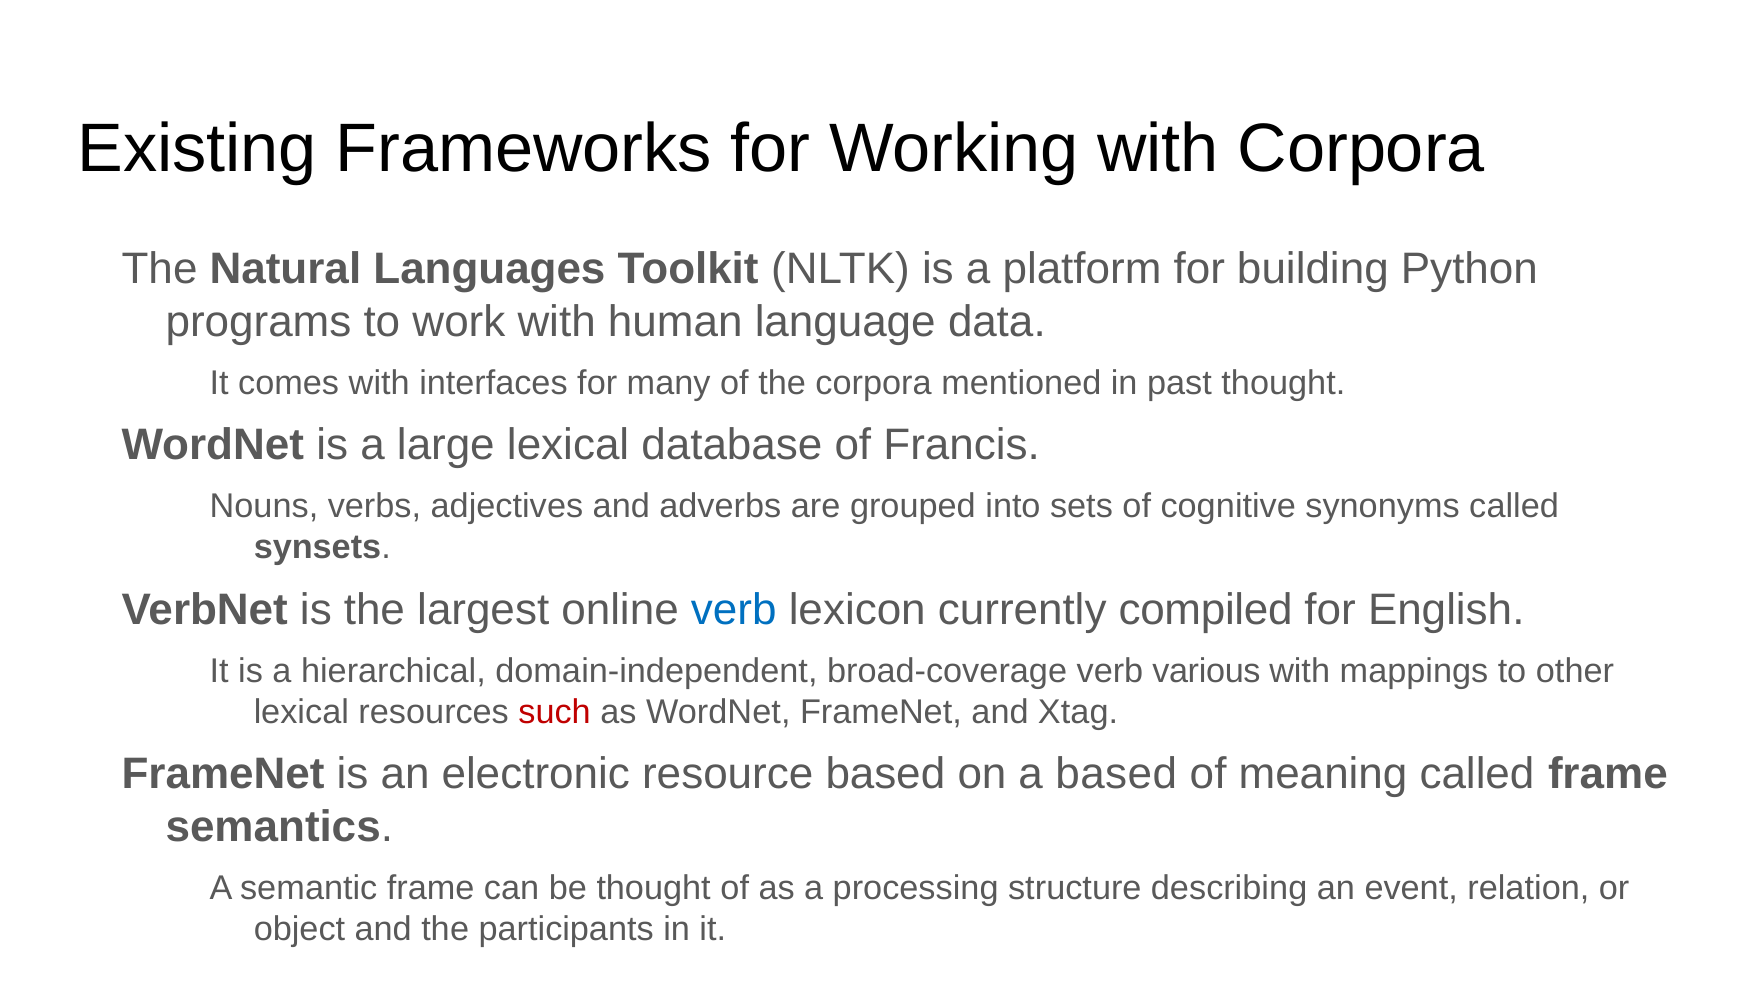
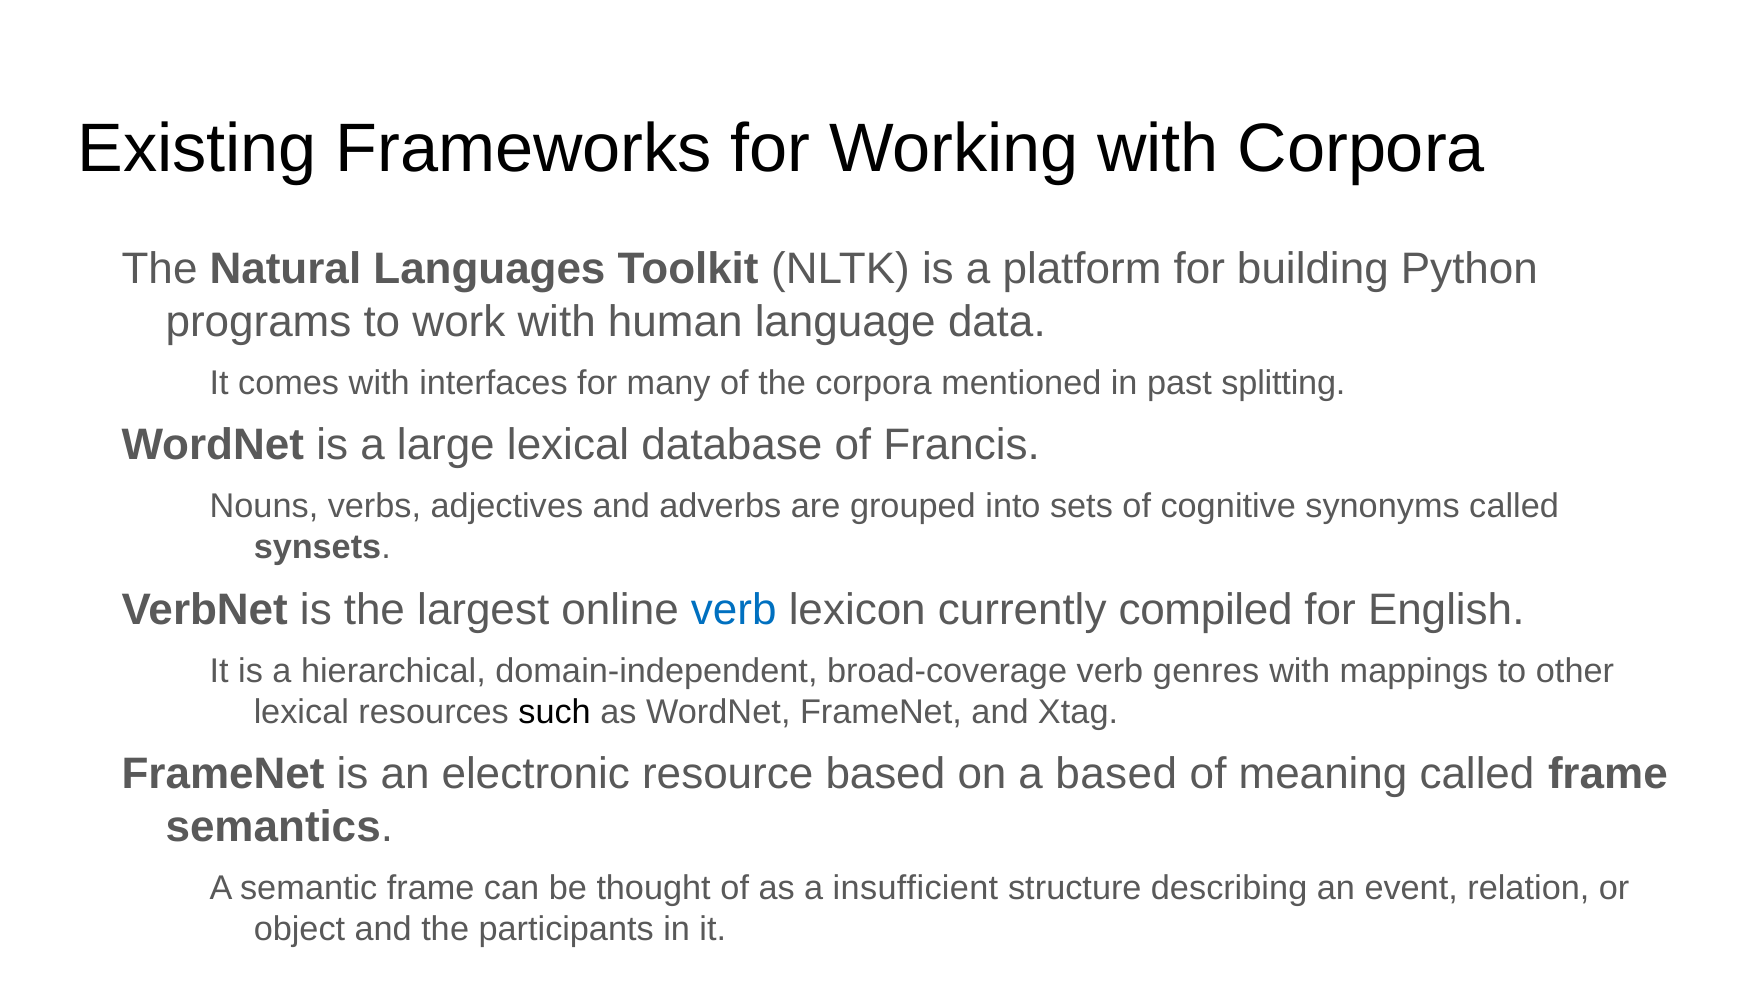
past thought: thought -> splitting (1283, 383)
various: various -> genres (1206, 671)
such colour: red -> black (555, 712)
processing: processing -> insufficient (915, 888)
